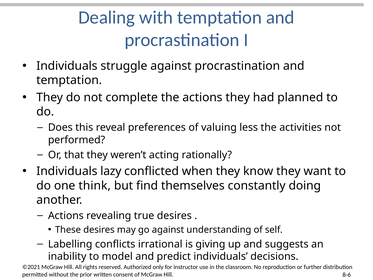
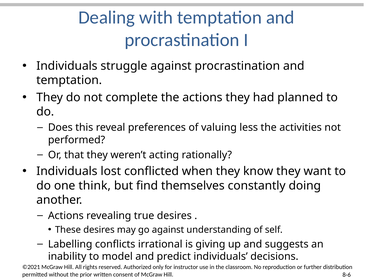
lazy: lazy -> lost (111, 171)
